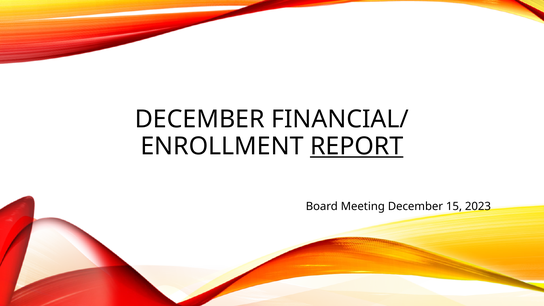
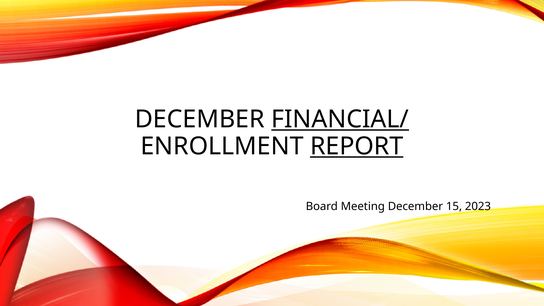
FINANCIAL/ underline: none -> present (340, 119)
